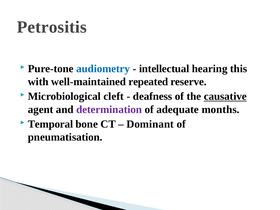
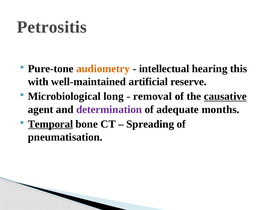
audiometry colour: blue -> orange (103, 69)
repeated: repeated -> artificial (148, 82)
cleft: cleft -> long (114, 96)
deafness: deafness -> removal (153, 96)
Temporal underline: none -> present (50, 124)
Dominant: Dominant -> Spreading (150, 124)
